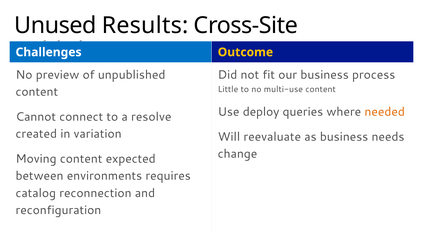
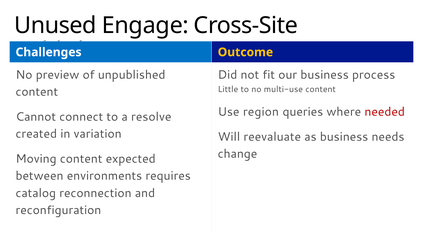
Results: Results -> Engage (145, 26)
deploy: deploy -> region (261, 112)
needed colour: orange -> red (385, 112)
